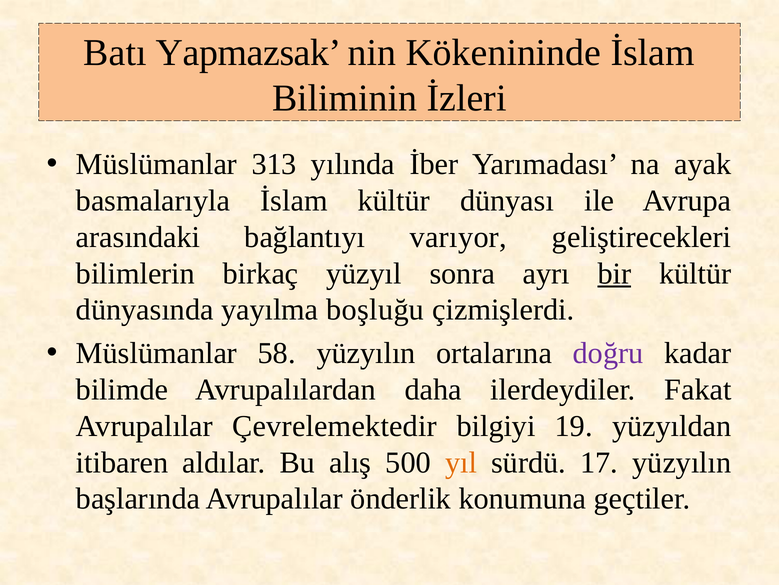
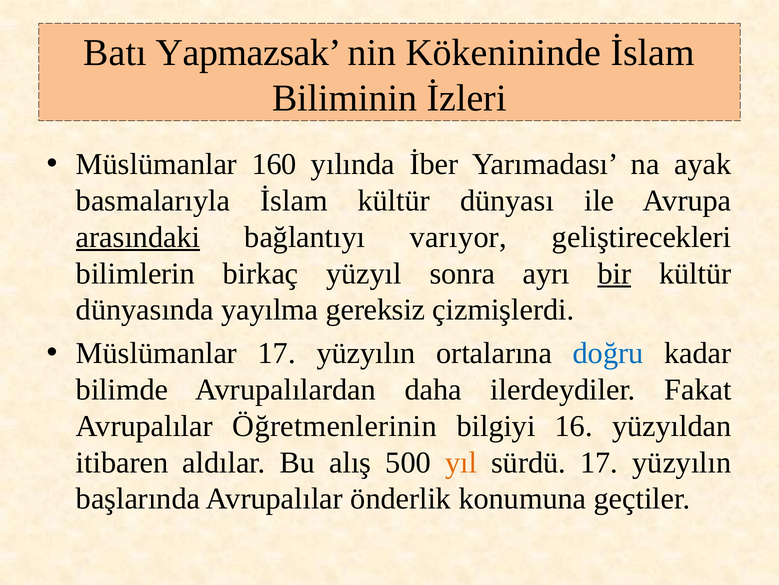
313: 313 -> 160 (274, 164)
arasındaki underline: none -> present (138, 237)
boşluğu: boşluğu -> gereksiz (376, 310)
Müslümanlar 58: 58 -> 17 (277, 353)
doğru colour: purple -> blue (608, 353)
Çevrelemektedir: Çevrelemektedir -> Öğretmenlerinin (335, 426)
19: 19 -> 16 (574, 426)
